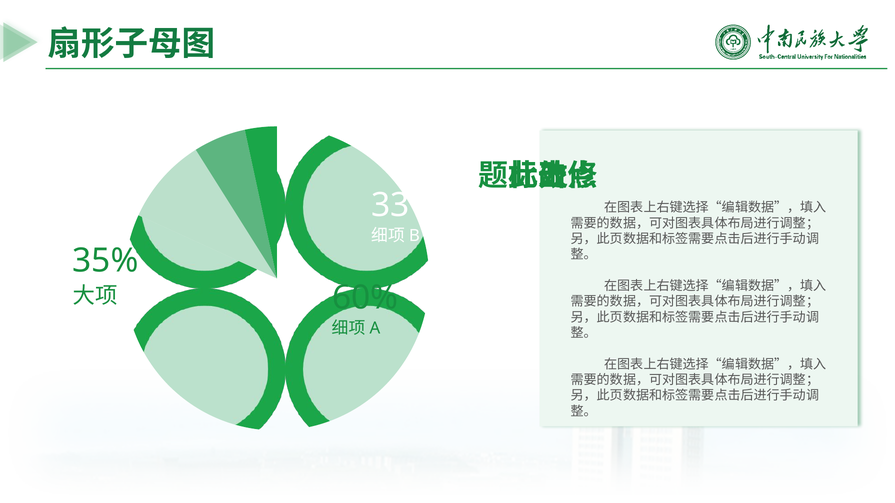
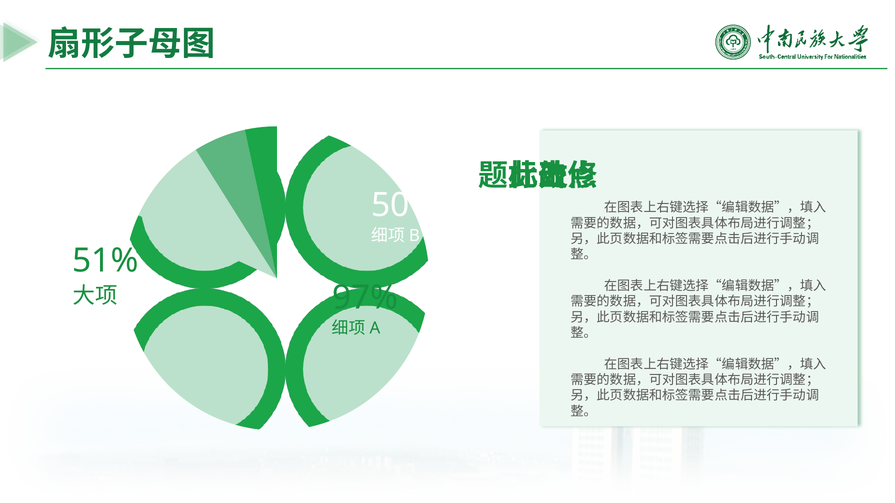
33%: 33% -> 50% (404, 206)
35%: 35% -> 51% (105, 261)
60%: 60% -> 97% (365, 298)
